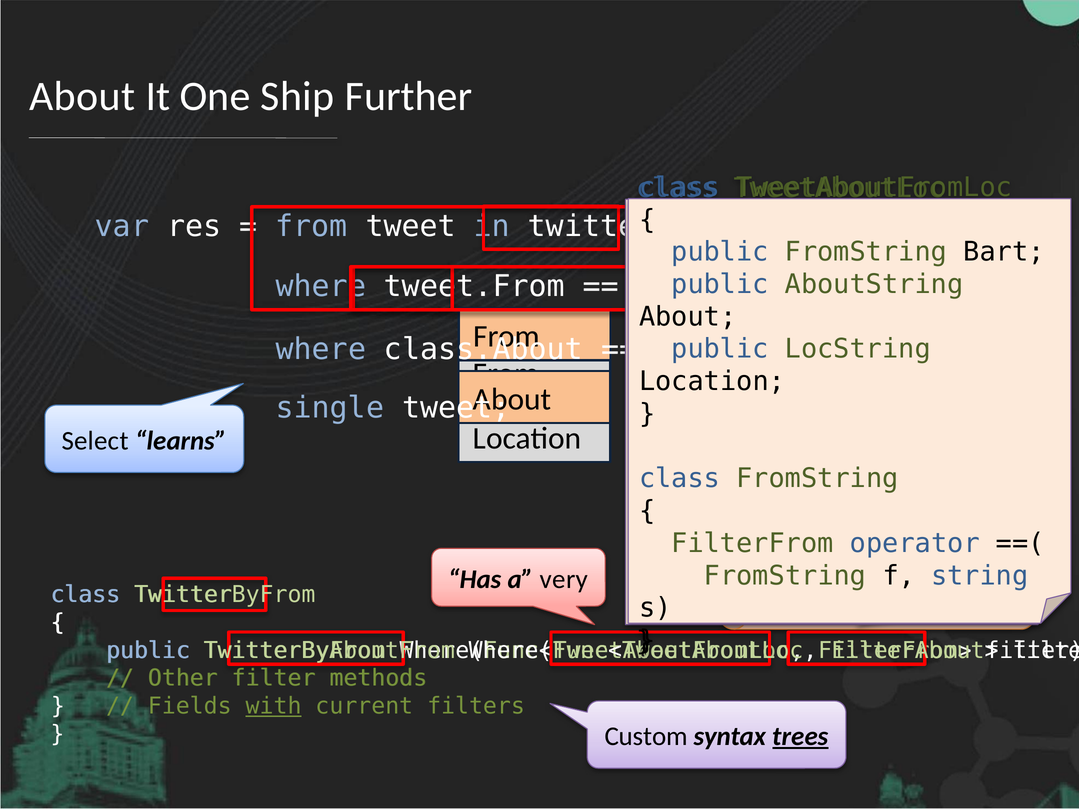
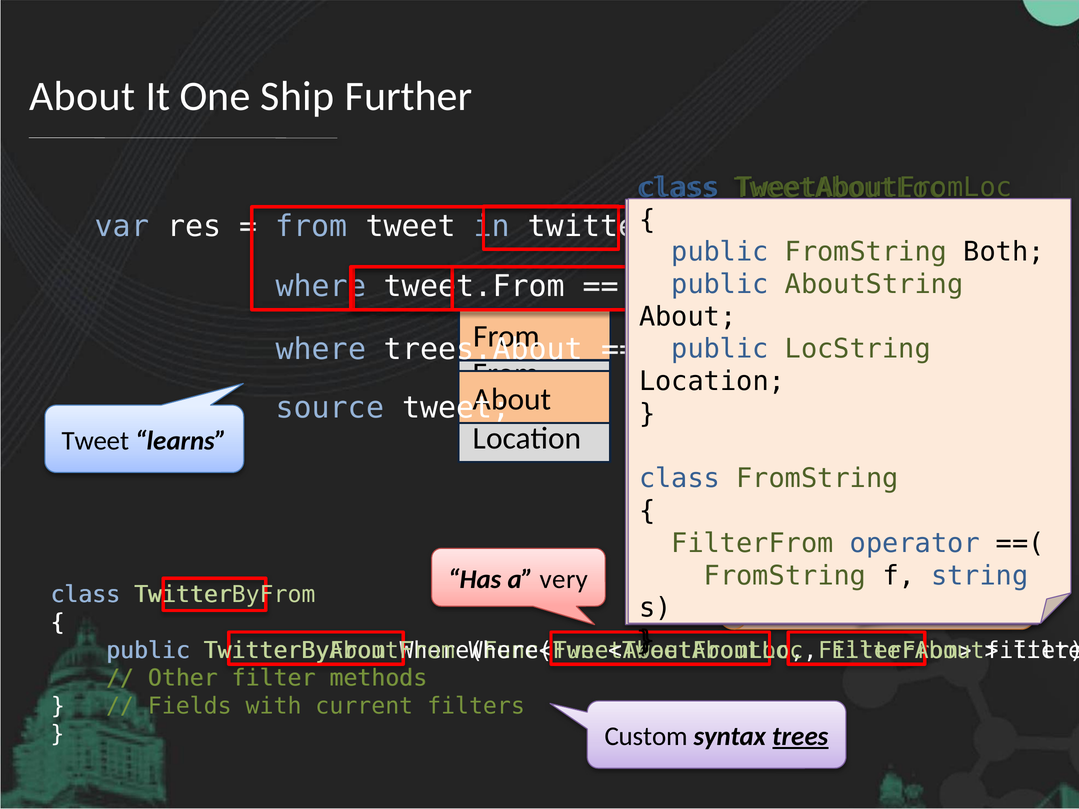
Bart: Bart -> Both (1004, 252)
where class: class -> trees (438, 350)
single: single -> source (330, 408)
Select: Select -> Tweet (95, 441)
with underline: present -> none (274, 706)
